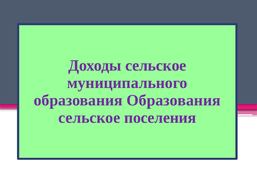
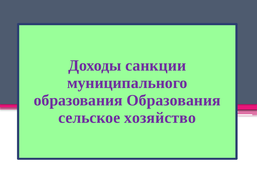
Доходы сельское: сельское -> санкции (156, 65)
поселения: поселения -> хозяйство (160, 118)
